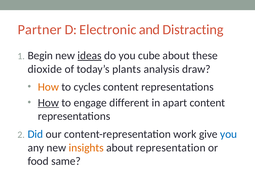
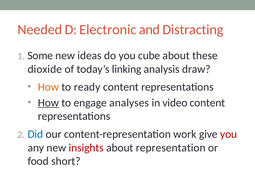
Partner: Partner -> Needed (40, 30)
Begin: Begin -> Some (40, 56)
ideas underline: present -> none (90, 56)
plants: plants -> linking (127, 69)
cycles: cycles -> ready (87, 87)
different: different -> analyses (129, 103)
apart: apart -> video (175, 103)
you colour: blue -> red (229, 134)
insights colour: orange -> red (86, 148)
same: same -> short (66, 161)
